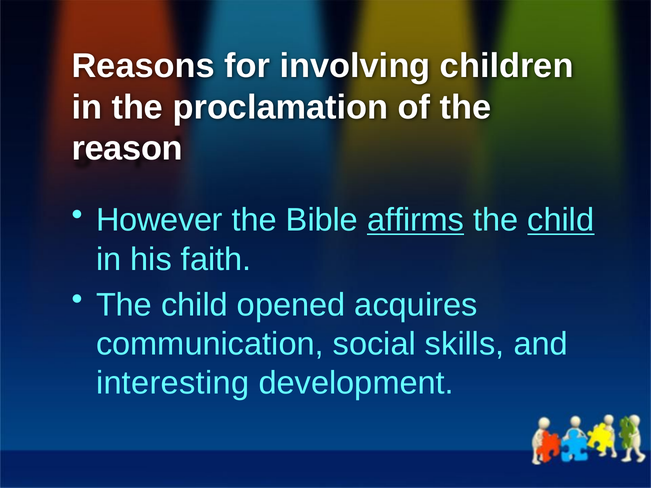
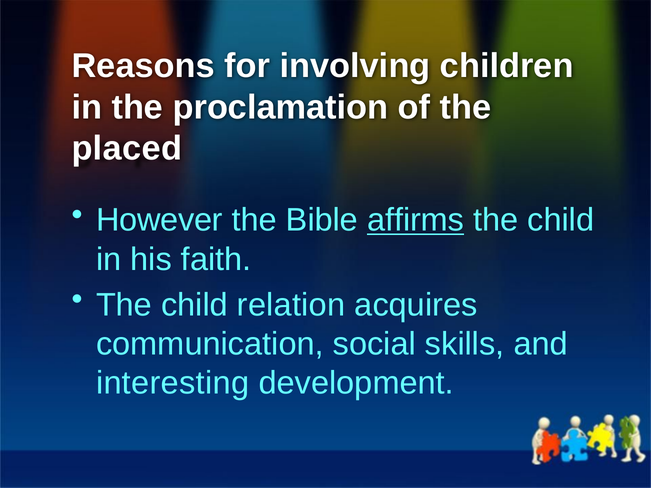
reason: reason -> placed (127, 149)
child underline: present -> none (561, 220)
opened: opened -> relation (291, 305)
